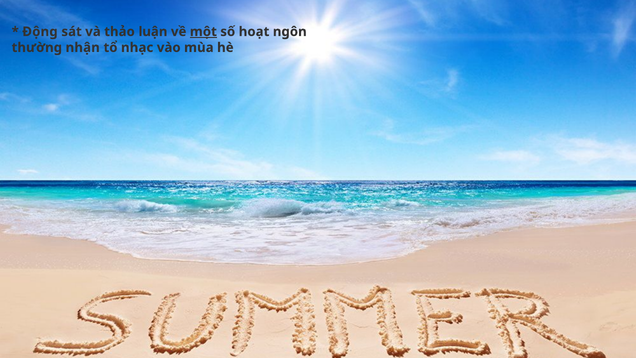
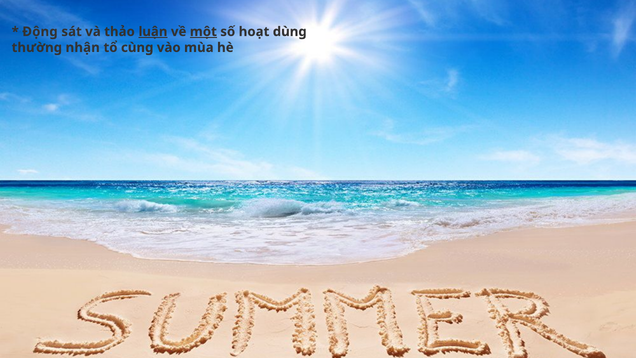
luận underline: none -> present (153, 32)
ngôn: ngôn -> dùng (290, 32)
nhạc: nhạc -> cùng (137, 48)
